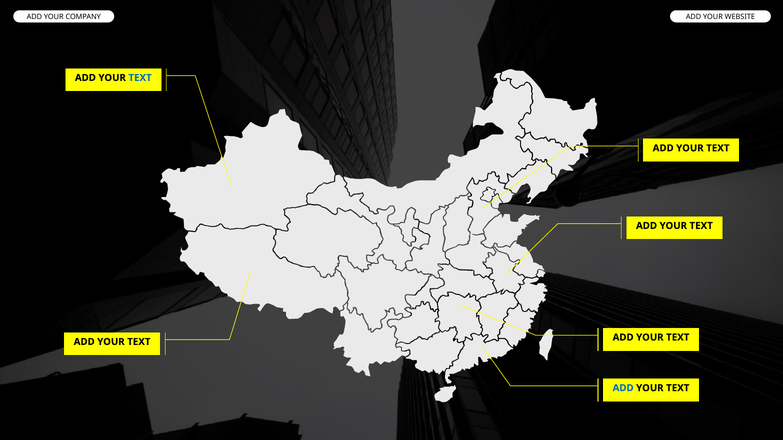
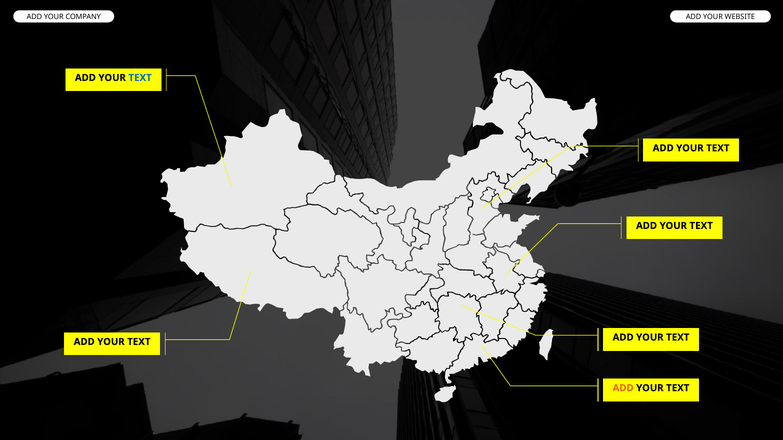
ADD colour: blue -> orange (623, 388)
